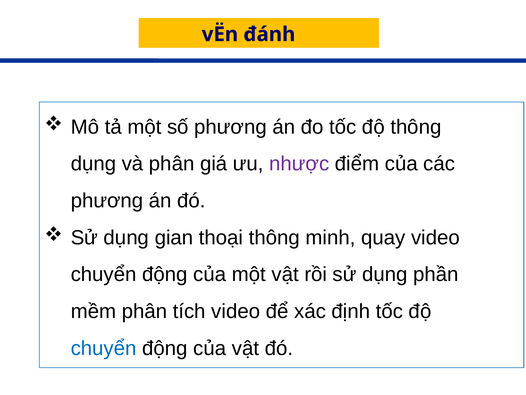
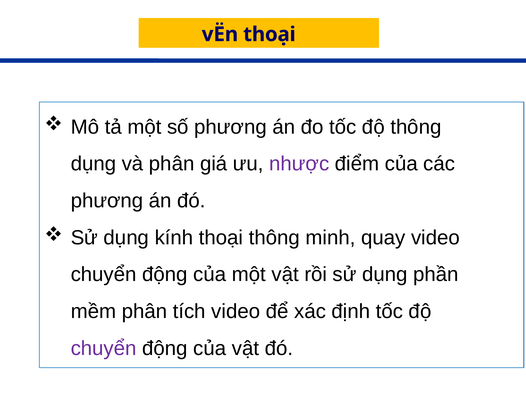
vËn đánh: đánh -> thoại (269, 34)
gian: gian -> kính (174, 237)
chuyển colour: blue -> purple (104, 348)
